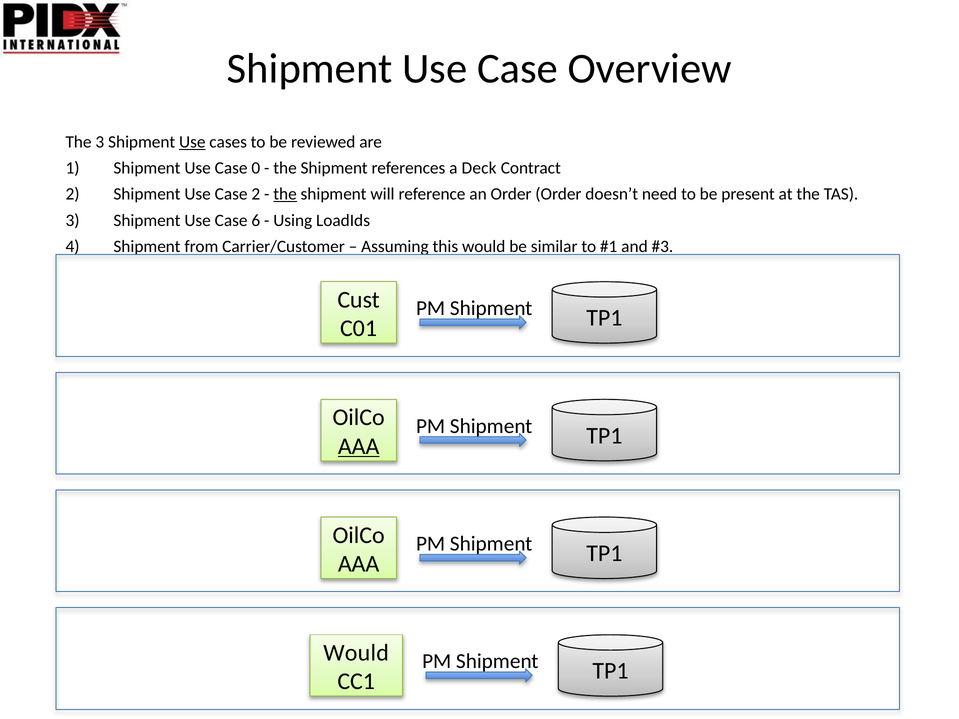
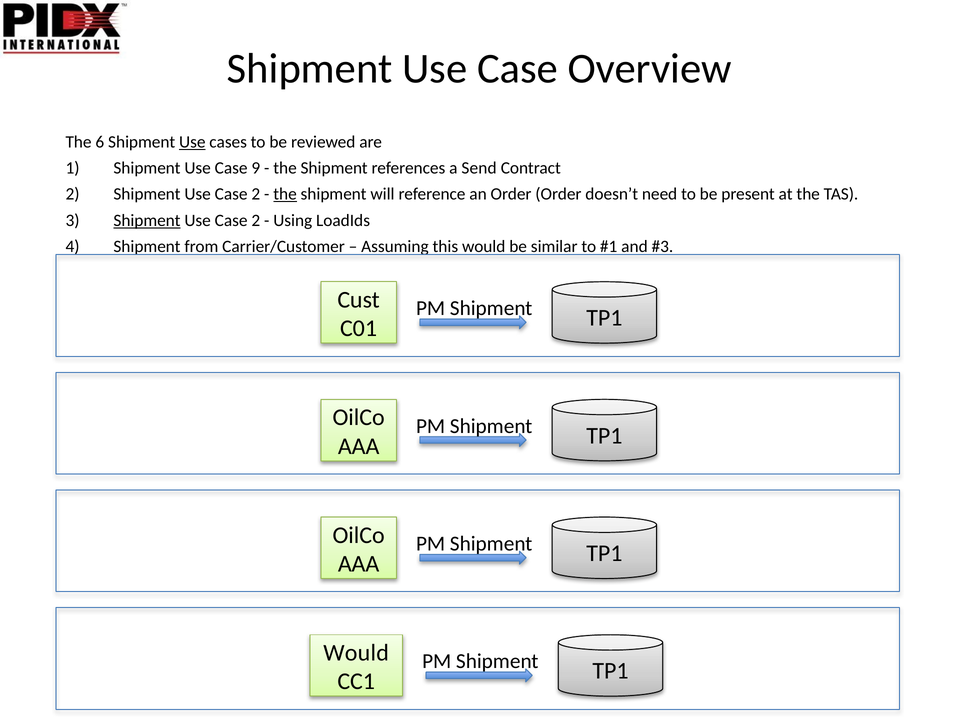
The 3: 3 -> 6 (100, 142)
0: 0 -> 9 (256, 168)
Deck: Deck -> Send (479, 168)
Shipment underline: none -> present (147, 220)
6: 6 -> 2 (256, 220)
AAA underline: present -> none (359, 446)
